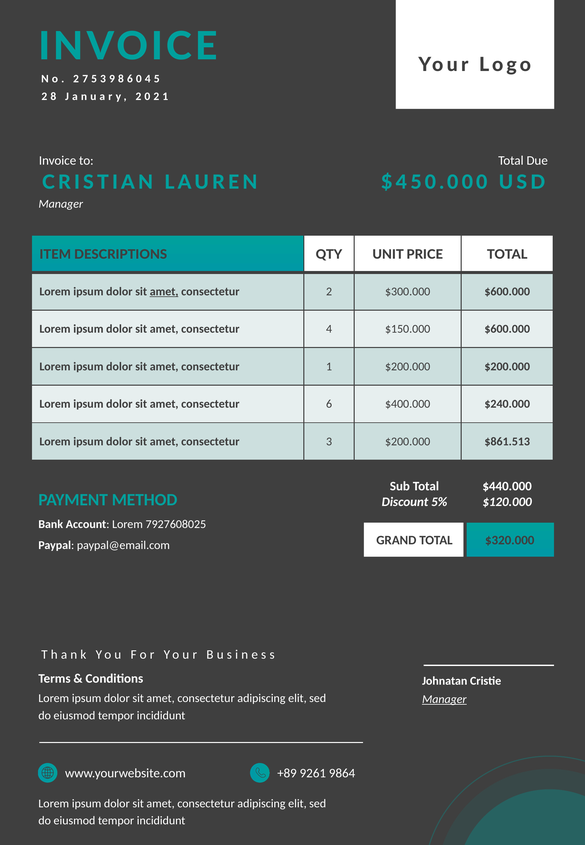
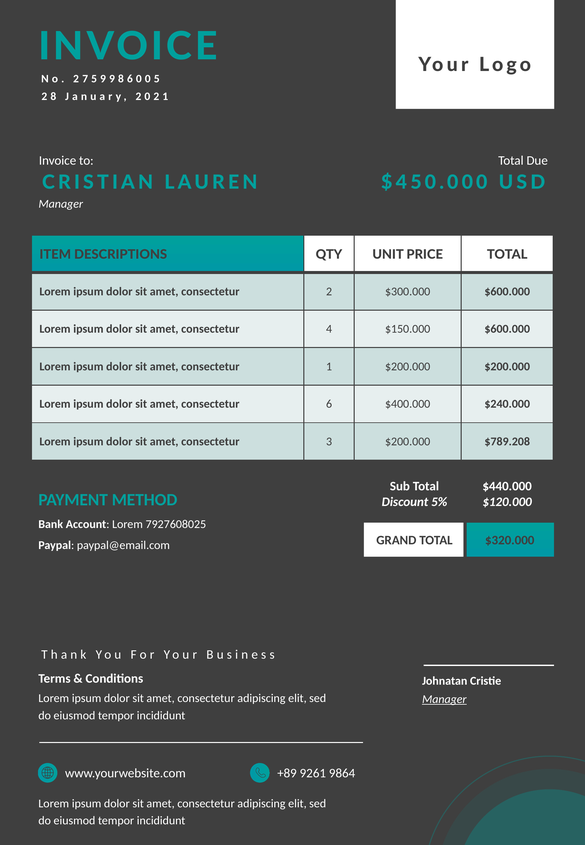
3: 3 -> 9 (103, 79)
4: 4 -> 0 (148, 79)
amet underline: present -> none (164, 291)
$861.513: $861.513 -> $789.208 (507, 442)
